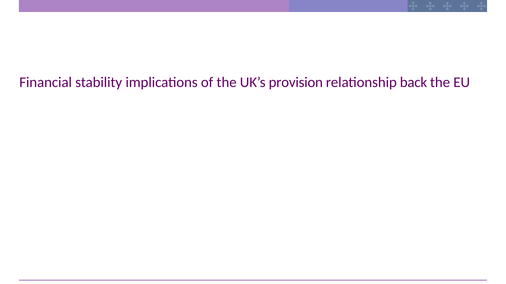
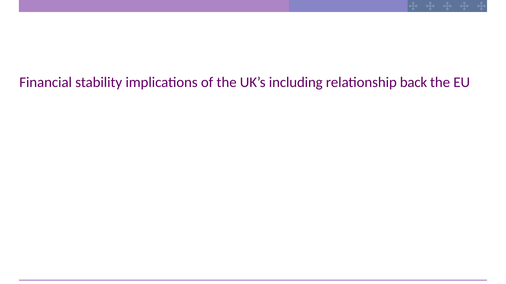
provision: provision -> including (296, 83)
